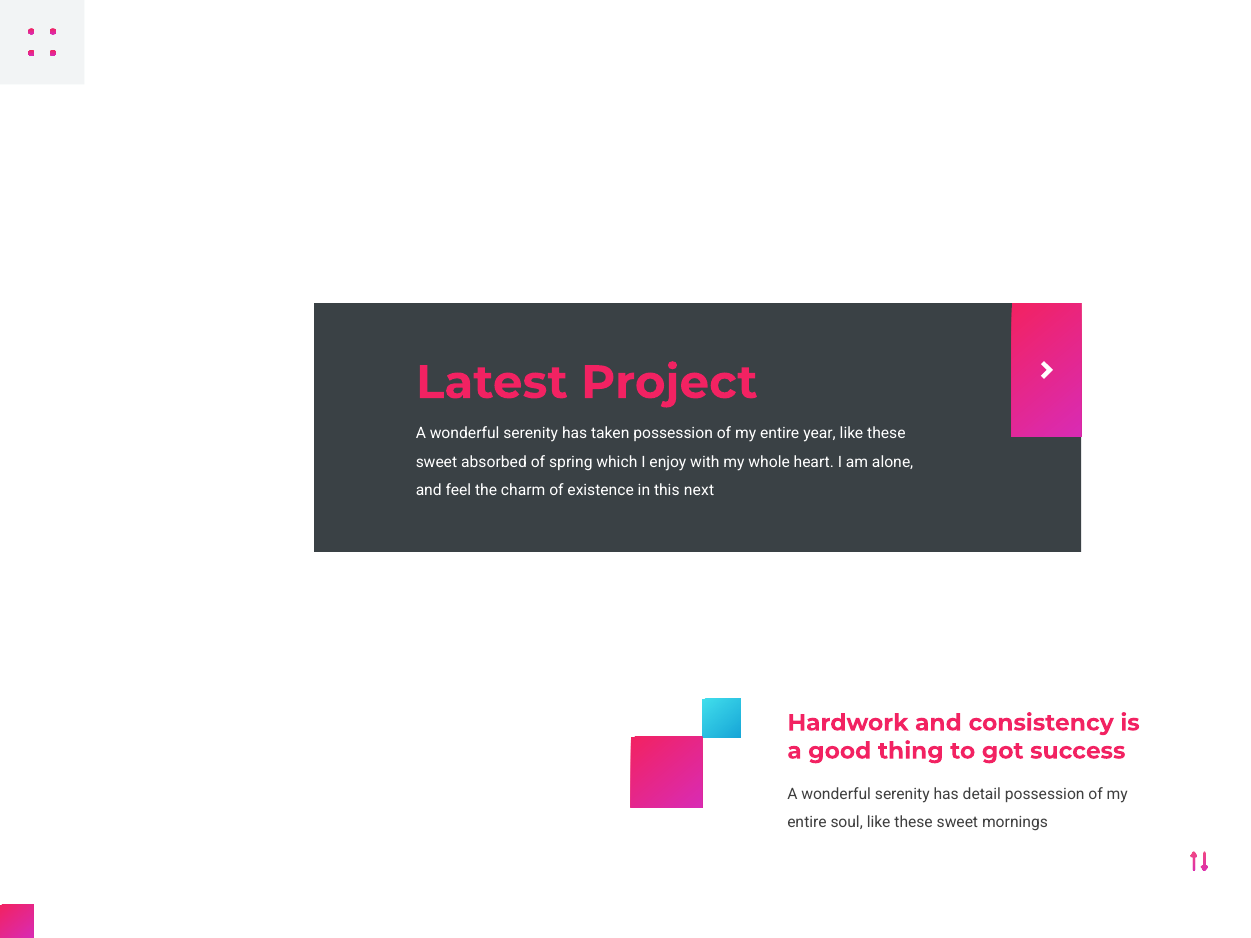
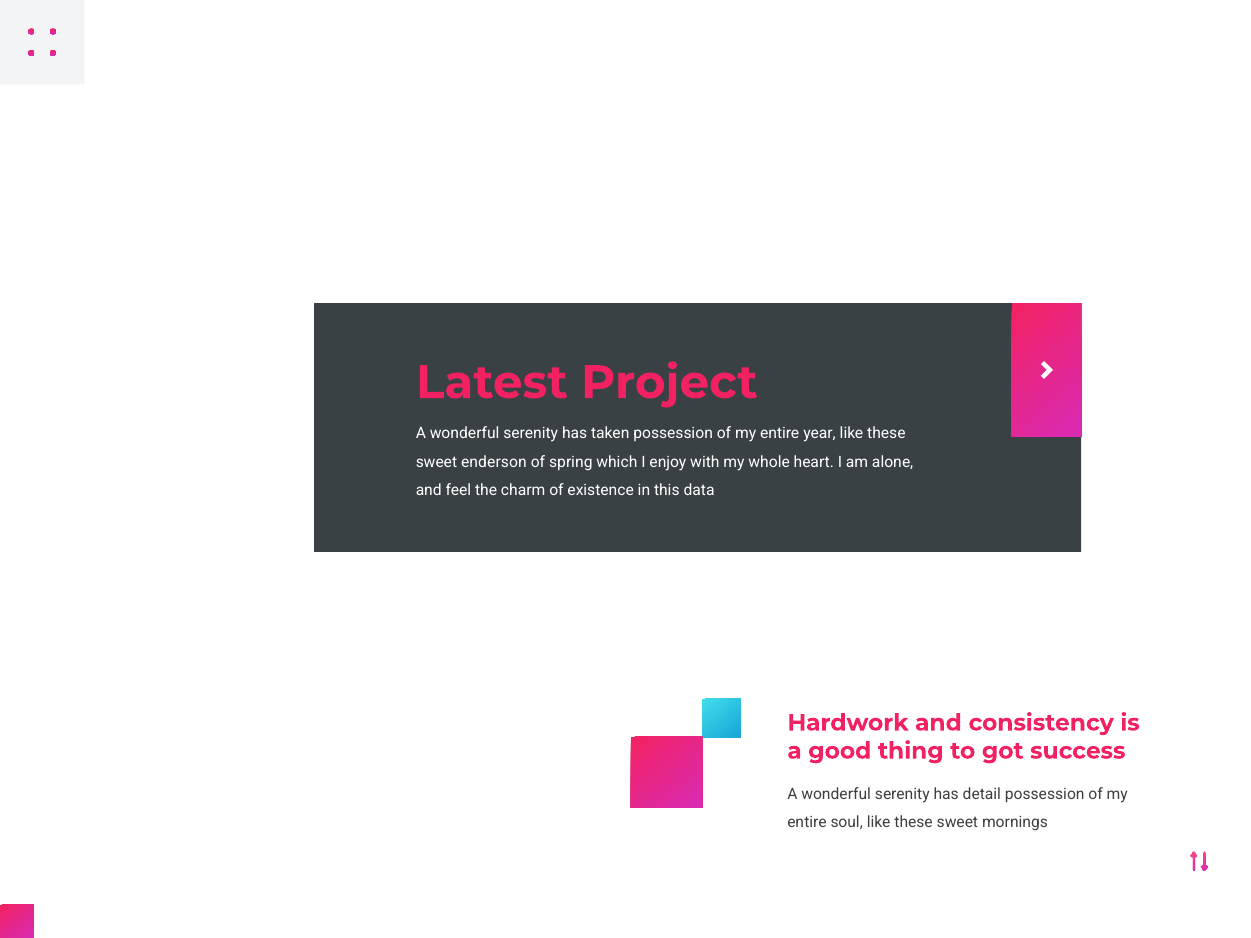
absorbed: absorbed -> enderson (494, 462)
next: next -> data (699, 490)
